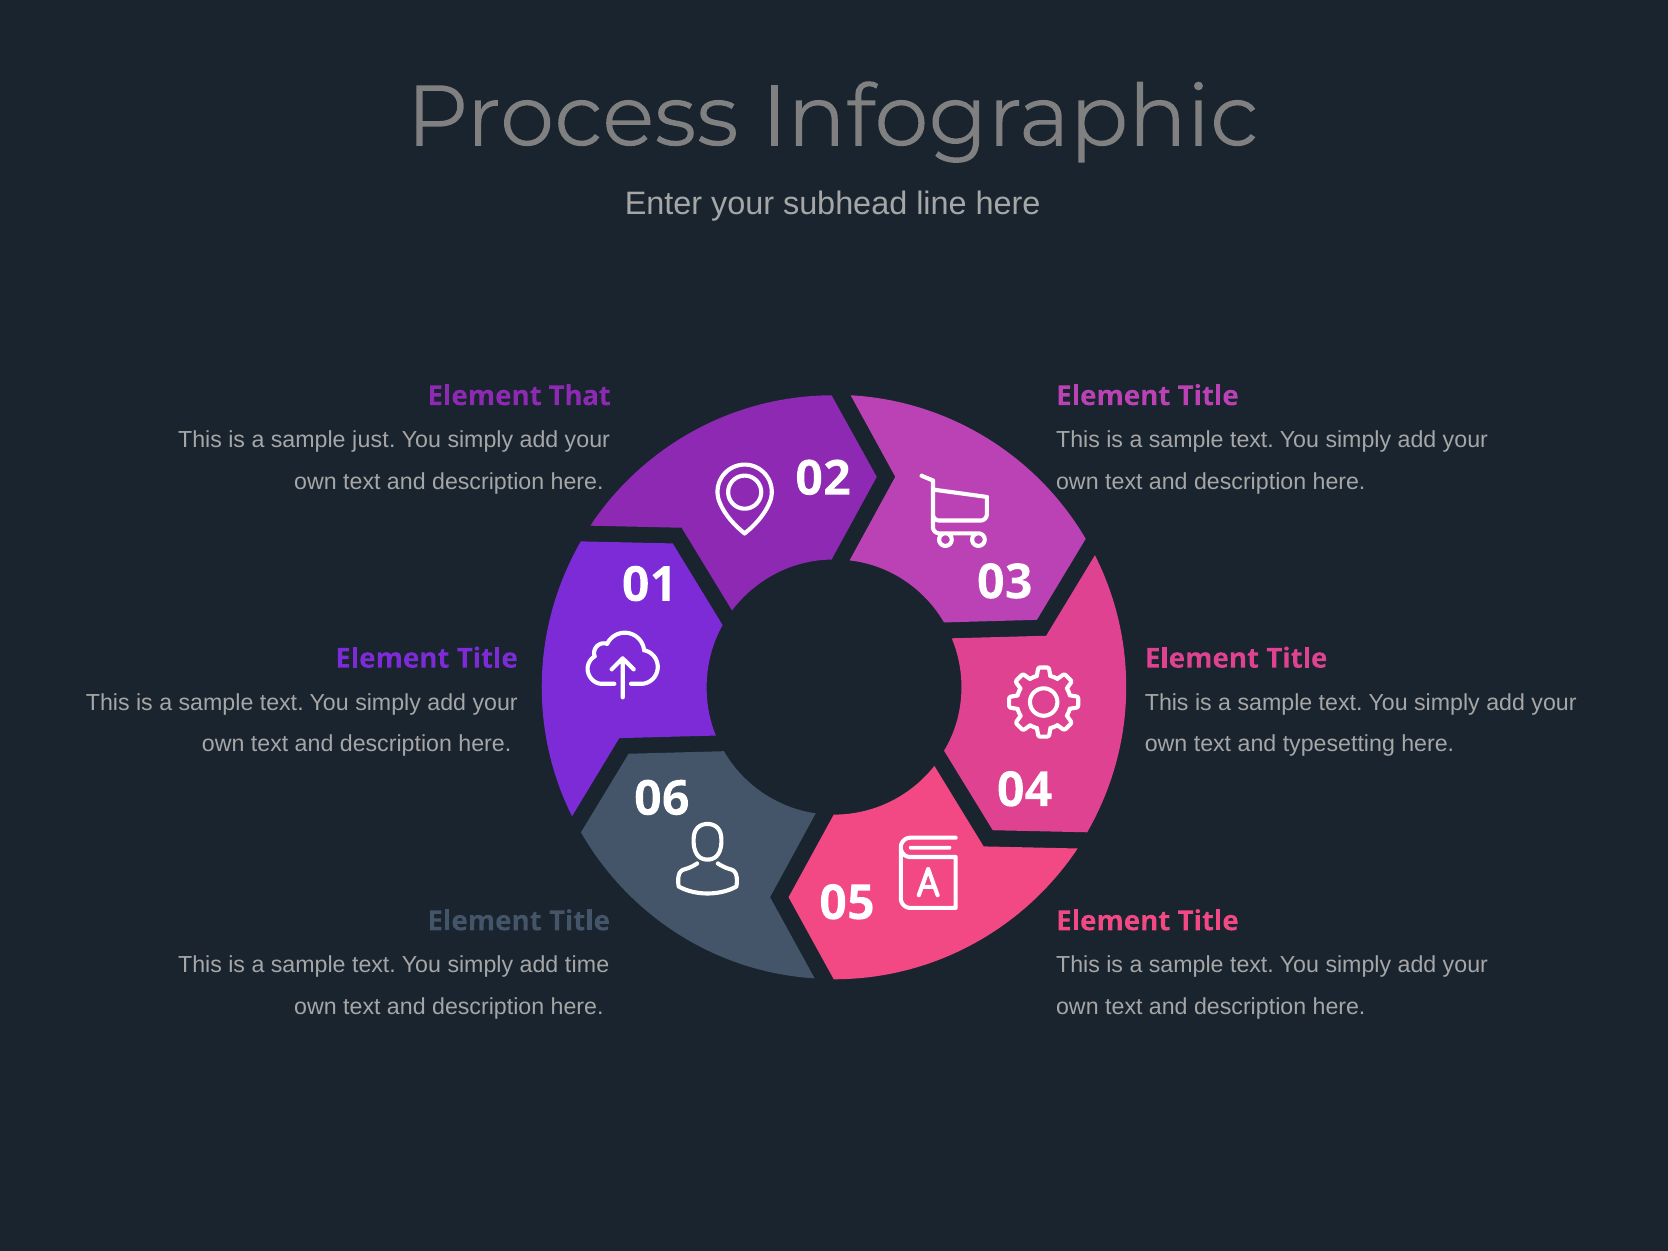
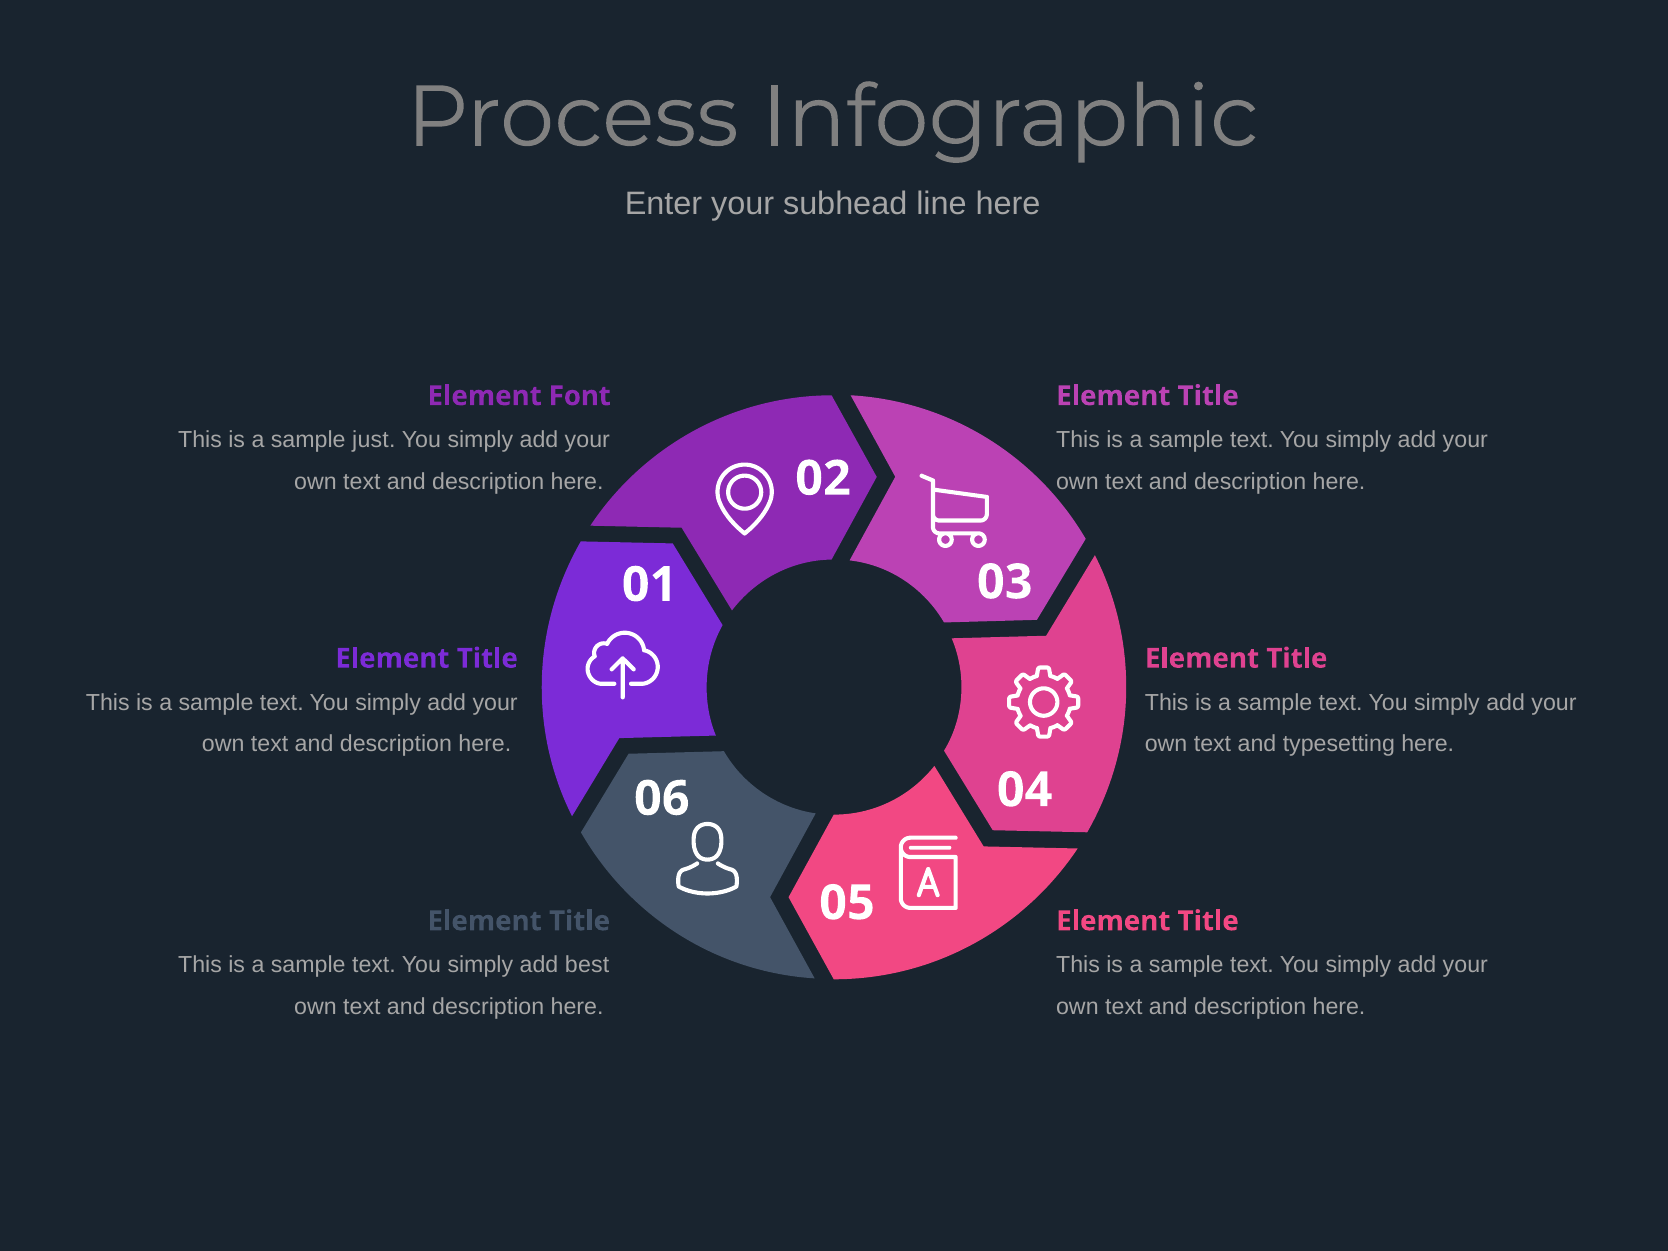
That: That -> Font (580, 396)
time: time -> best (587, 965)
